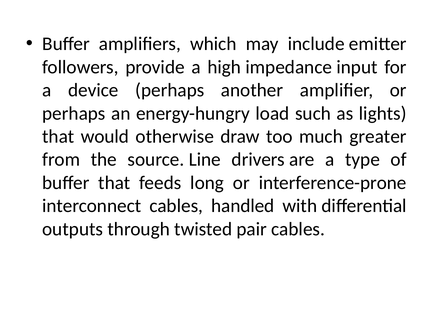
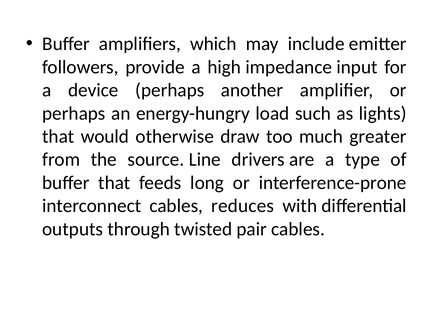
handled: handled -> reduces (243, 206)
